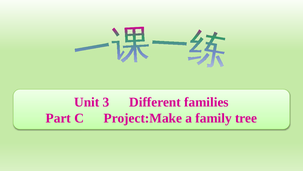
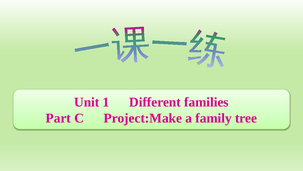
3: 3 -> 1 (106, 102)
